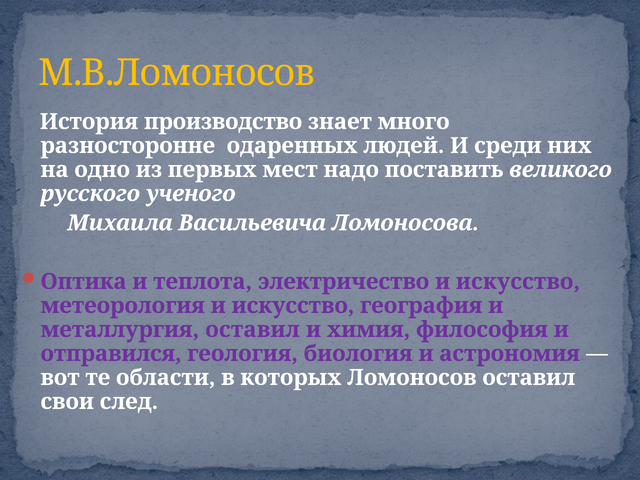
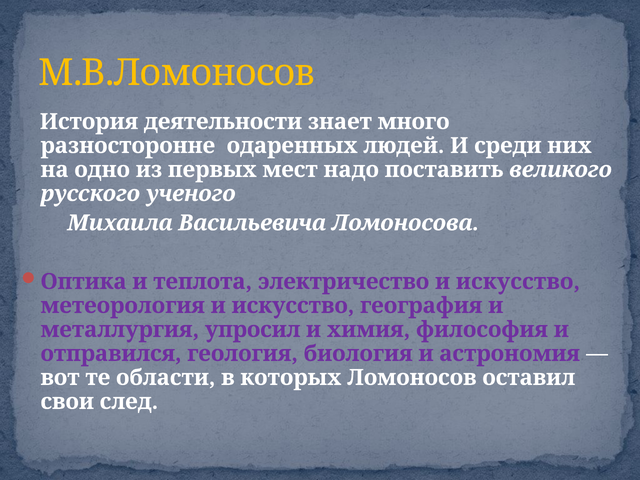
производство: производство -> деятельности (223, 122)
металлургия оставил: оставил -> упросил (253, 330)
